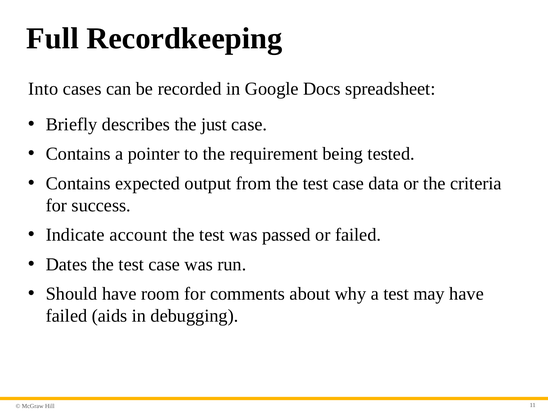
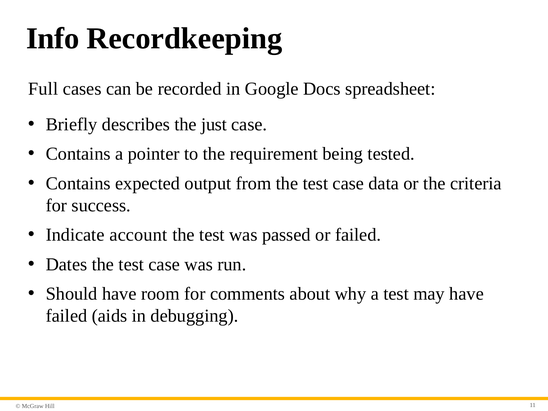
Full: Full -> Info (53, 38)
Into: Into -> Full (43, 89)
